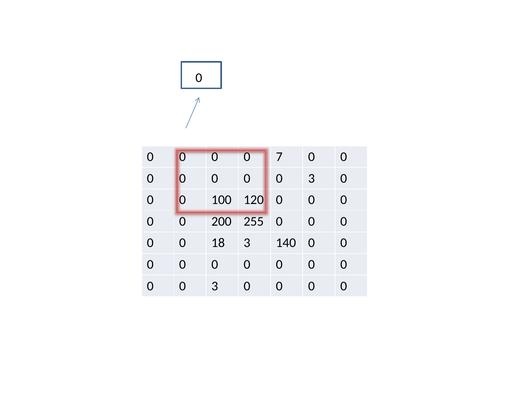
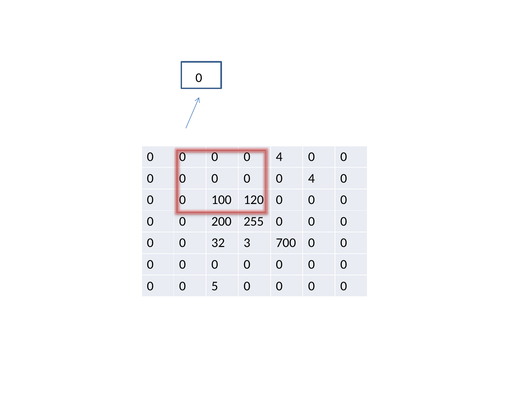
7: 7 -> 4 (279, 157)
3: 3 -> 4 (311, 178)
18: 18 -> 32 (218, 243)
140: 140 -> 700 (286, 243)
3: 3 -> 5 (215, 286)
